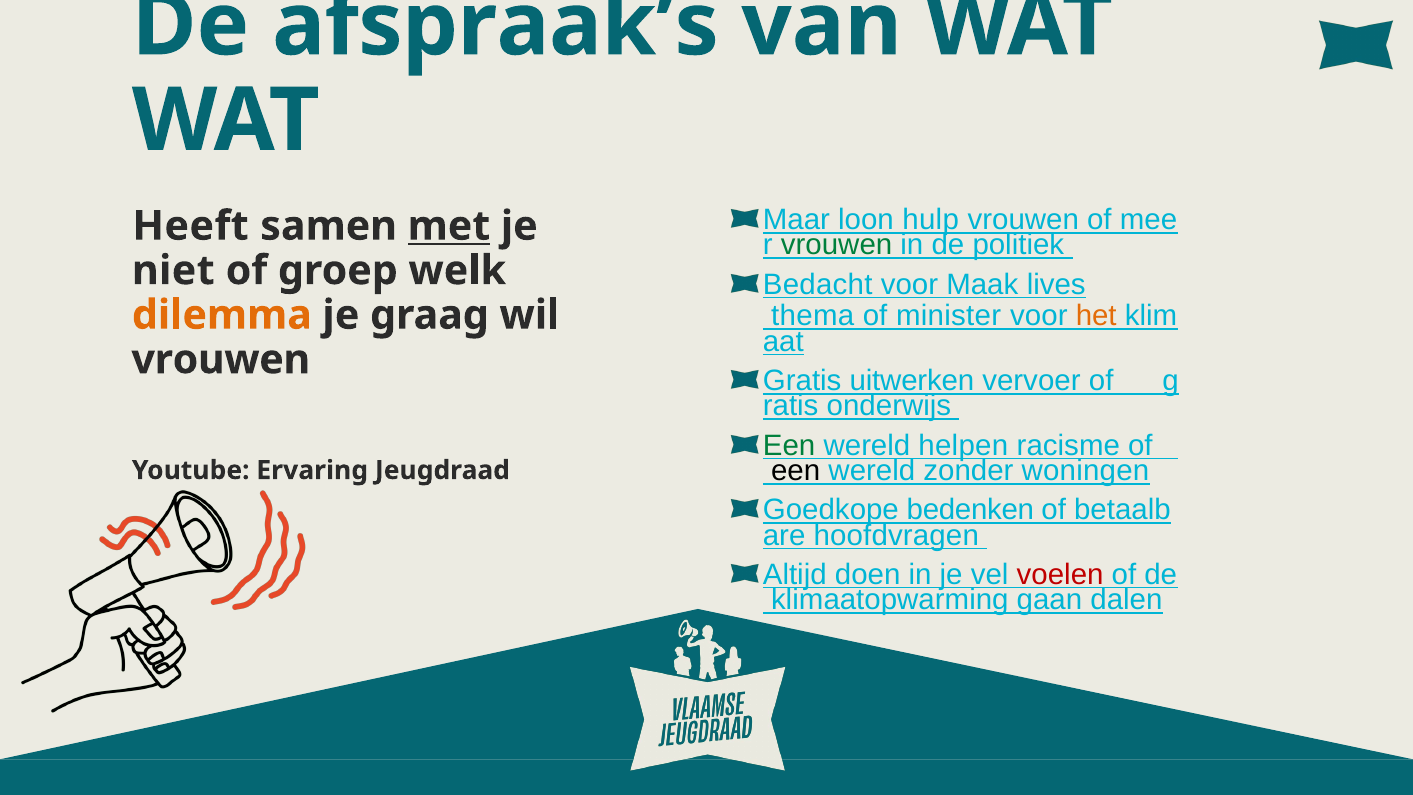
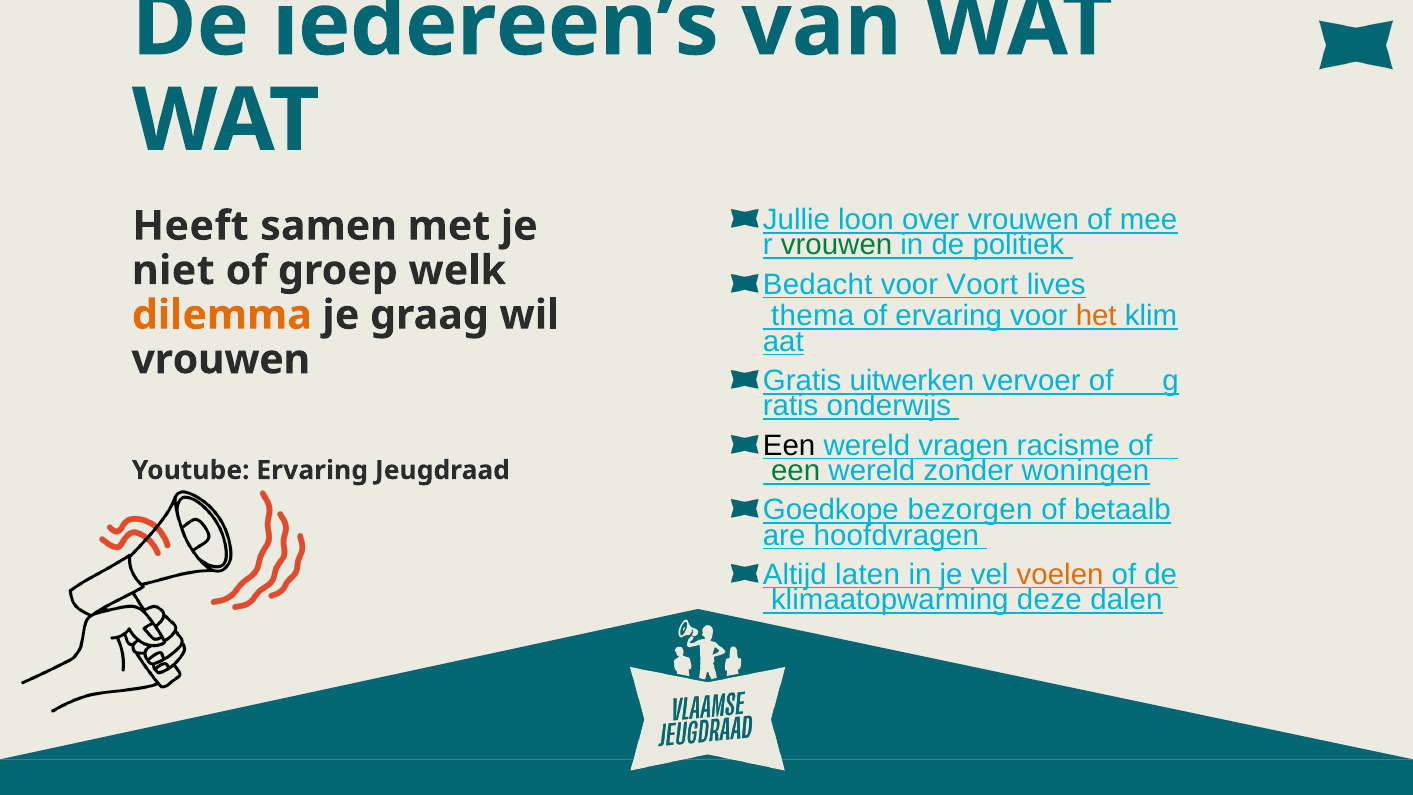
afspraak’s: afspraak’s -> iedereen’s (496, 25)
Maar: Maar -> Jullie (796, 220)
hulp: hulp -> over (931, 220)
met underline: present -> none (449, 226)
Maak: Maak -> Voort (982, 284)
of minister: minister -> ervaring (949, 316)
Een colour: green -> black (789, 445)
helpen: helpen -> vragen (963, 445)
een colour: black -> green (796, 471)
bedenken: bedenken -> bezorgen (970, 510)
doen: doen -> laten (868, 574)
voelen colour: red -> orange (1060, 574)
gaan: gaan -> deze (1049, 600)
